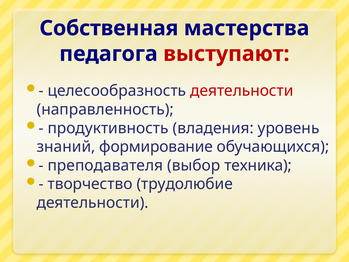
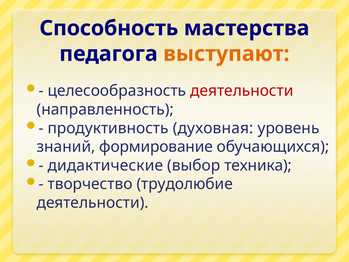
Собственная: Собственная -> Способность (109, 28)
выступают colour: red -> orange (226, 54)
владения: владения -> духовная (213, 128)
преподавателя: преподавателя -> дидактические (105, 165)
